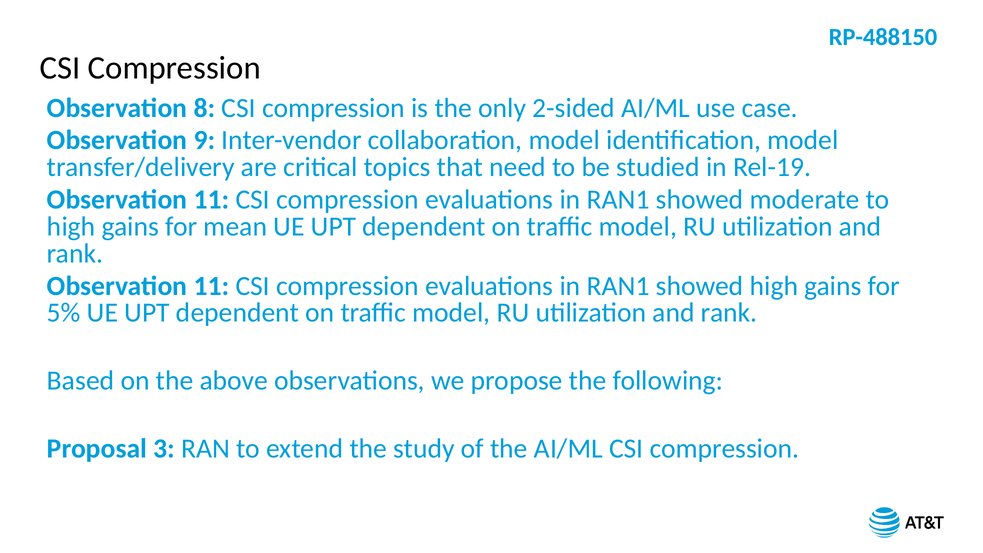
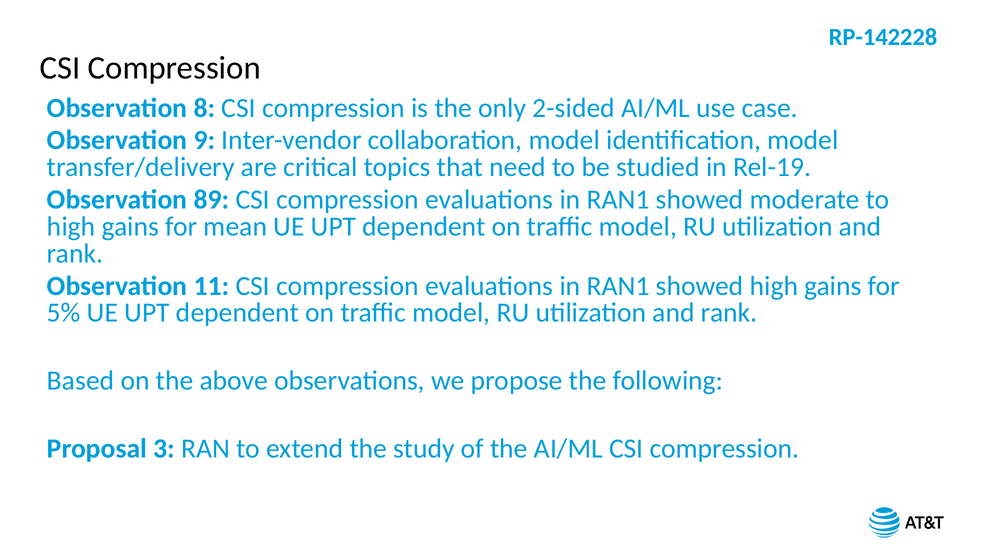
RP-488150: RP-488150 -> RP-142228 (883, 37)
11: 11 -> 89 (211, 200)
